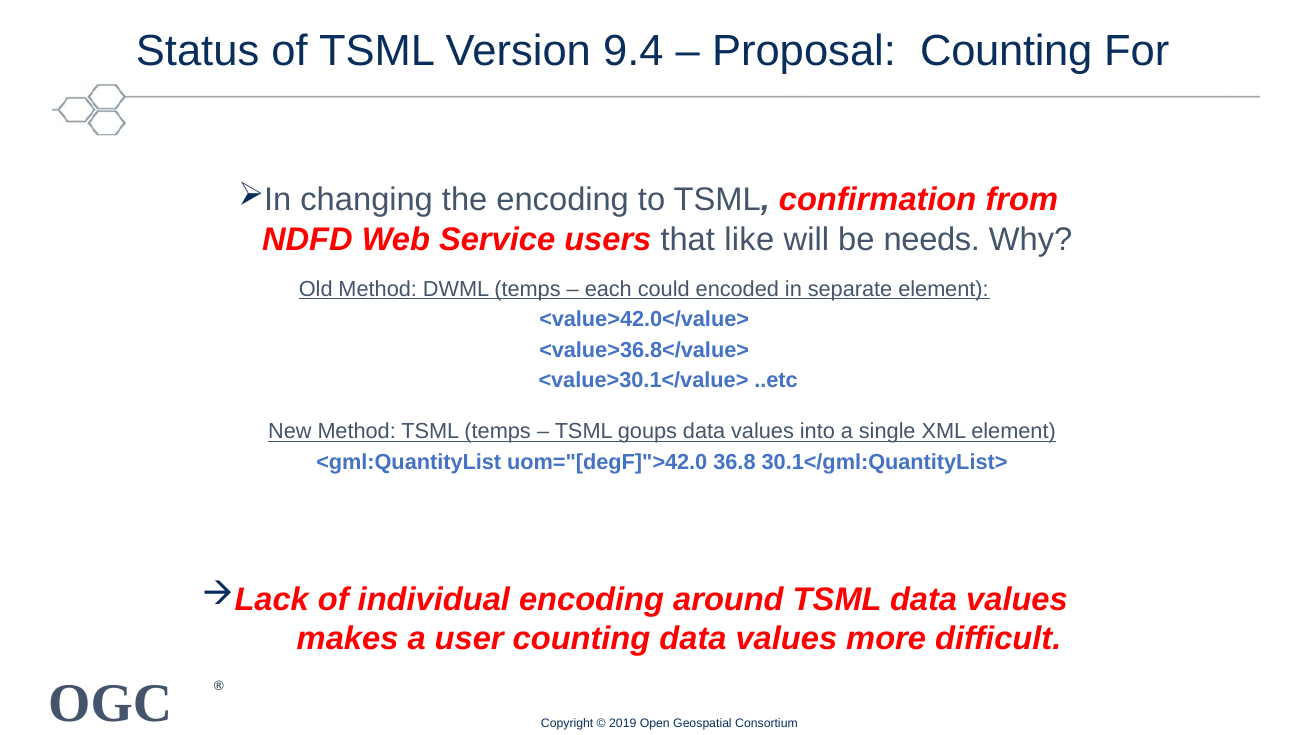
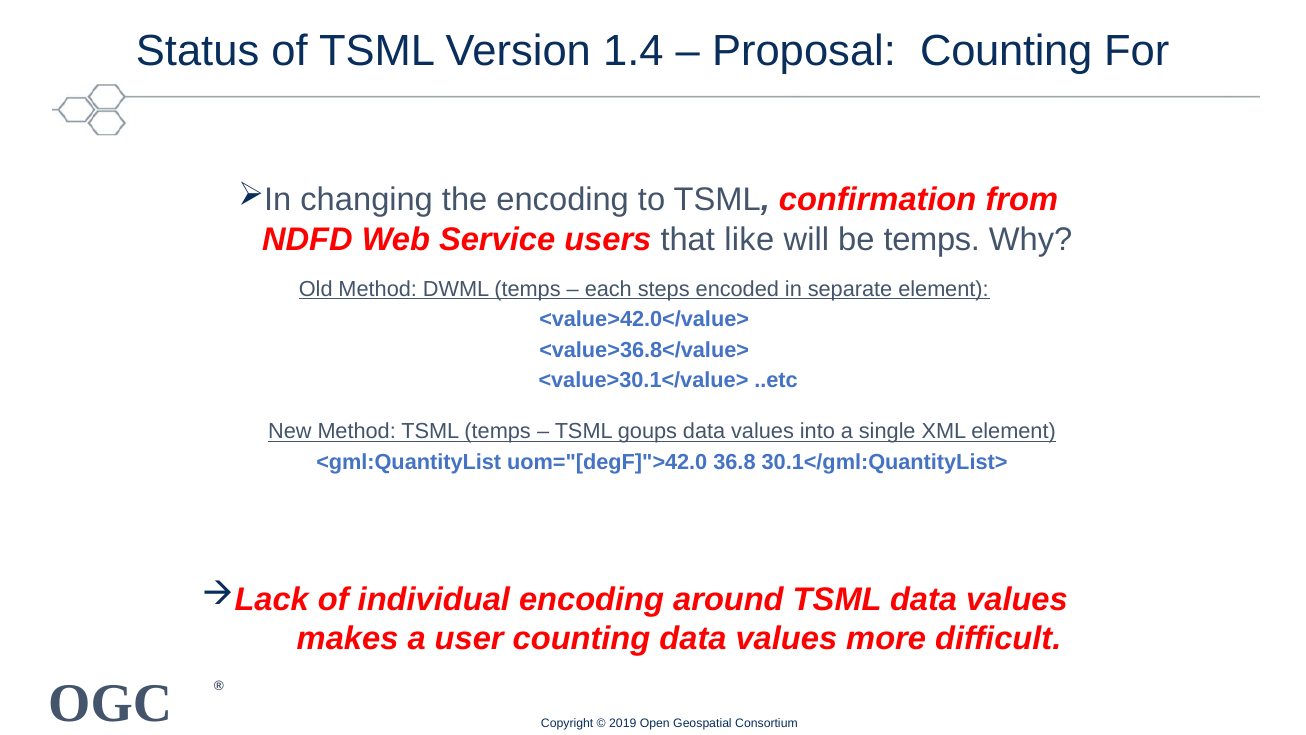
9.4: 9.4 -> 1.4 (633, 51)
be needs: needs -> temps (932, 239)
could: could -> steps (664, 289)
